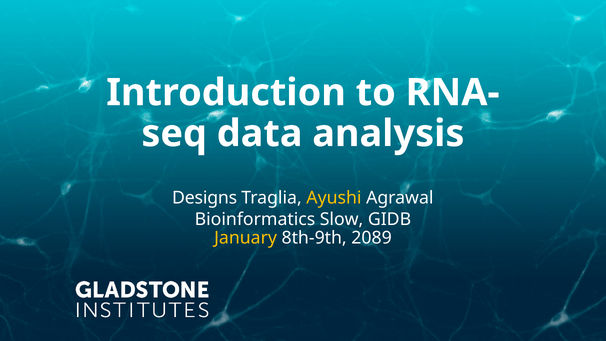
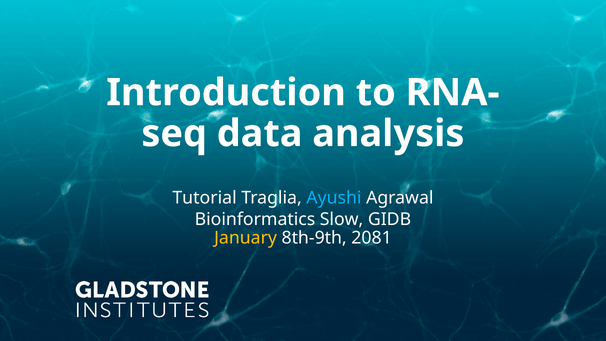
Designs: Designs -> Tutorial (205, 198)
Ayushi colour: yellow -> light blue (334, 198)
2089: 2089 -> 2081 (372, 238)
